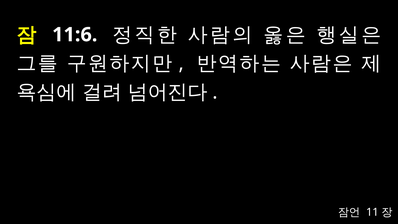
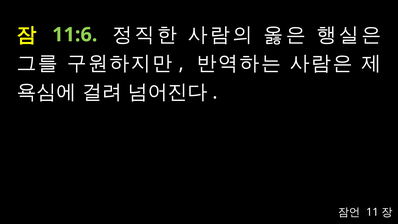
11:6 colour: white -> light green (75, 35)
